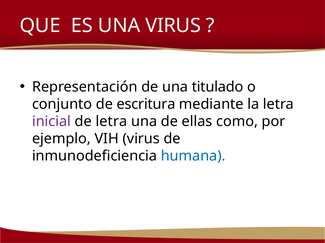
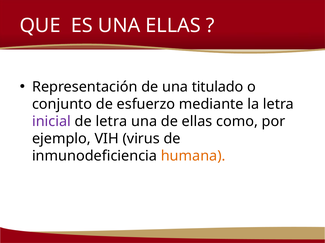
UNA VIRUS: VIRUS -> ELLAS (173, 26)
escritura: escritura -> esfuerzo (146, 104)
humana colour: blue -> orange (193, 156)
